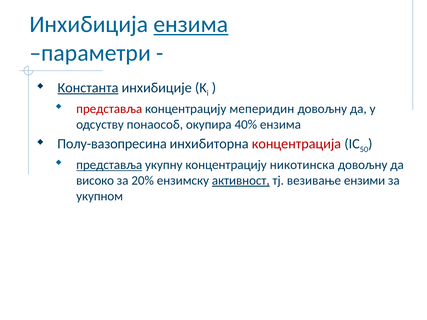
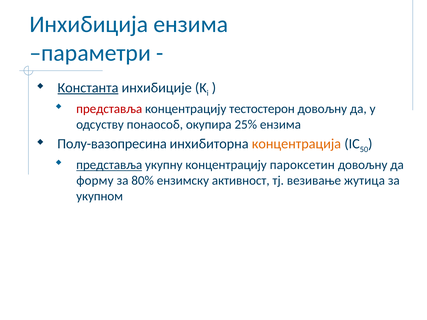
ензима underline: present -> none (191, 24)
меперидин: меперидин -> тестостерон (262, 109)
40%: 40% -> 25% (246, 125)
концентрација colour: red -> orange (296, 144)
никотинска: никотинска -> пароксетин (302, 165)
високо: високо -> форму (95, 181)
20%: 20% -> 80% (143, 181)
активност underline: present -> none (241, 181)
ензими: ензими -> жутица (364, 181)
